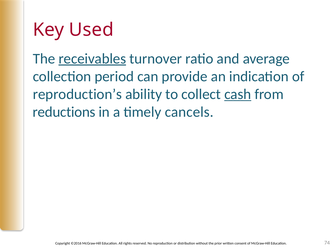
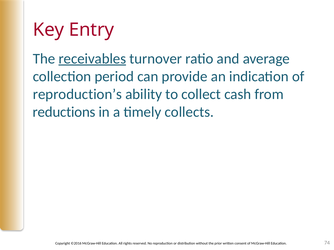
Used: Used -> Entry (91, 30)
cash underline: present -> none (238, 94)
cancels: cancels -> collects (189, 112)
